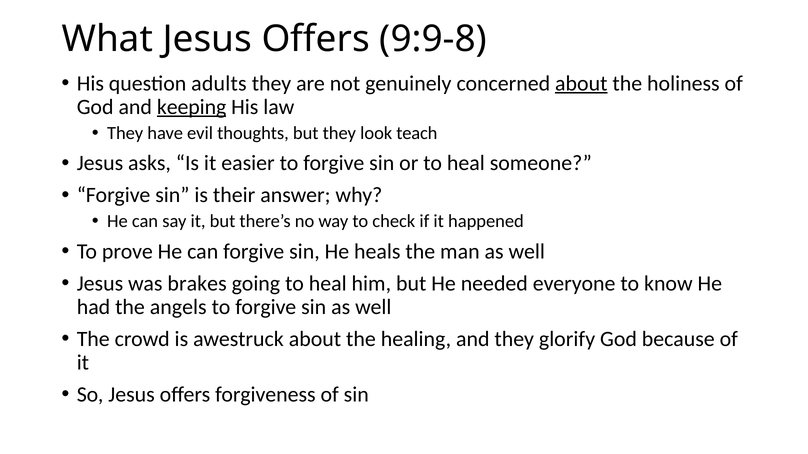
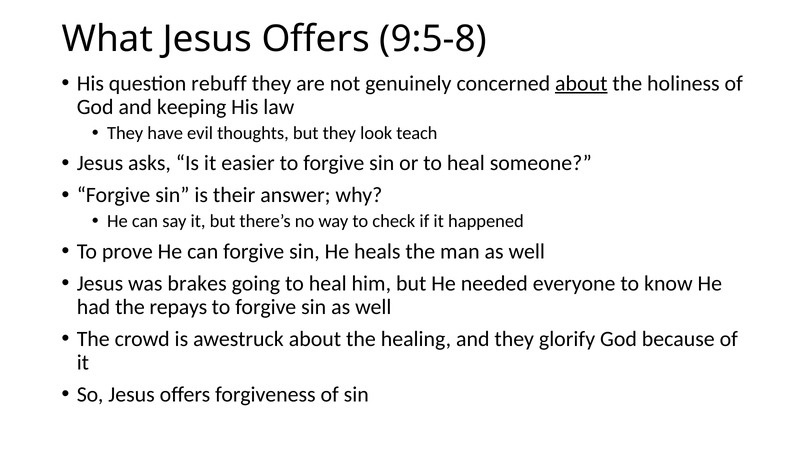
9:9-8: 9:9-8 -> 9:5-8 (433, 39)
adults: adults -> rebuff (219, 83)
keeping underline: present -> none (192, 107)
angels: angels -> repays (178, 307)
